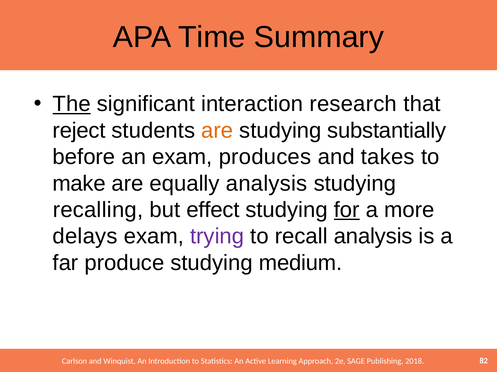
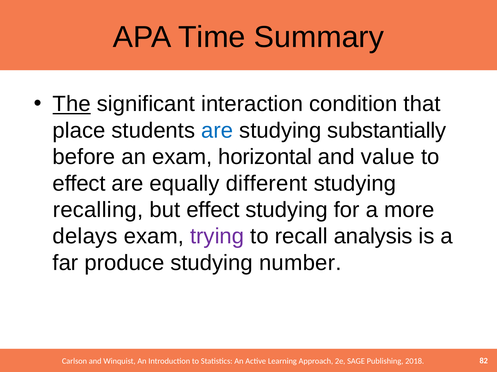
research: research -> condition (353, 104)
reject: reject -> place (79, 131)
are colour: orange -> blue (217, 131)
produces: produces -> horizontal (265, 157)
takes: takes -> value (388, 157)
make: make -> effect (79, 184)
equally analysis: analysis -> different (267, 184)
for underline: present -> none (347, 210)
medium: medium -> number (300, 263)
